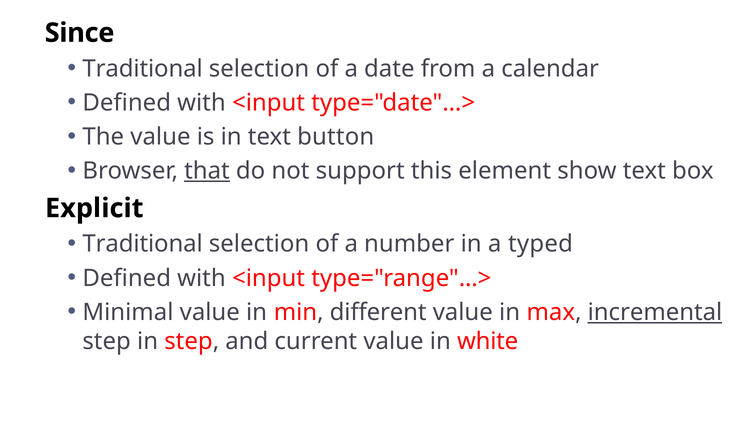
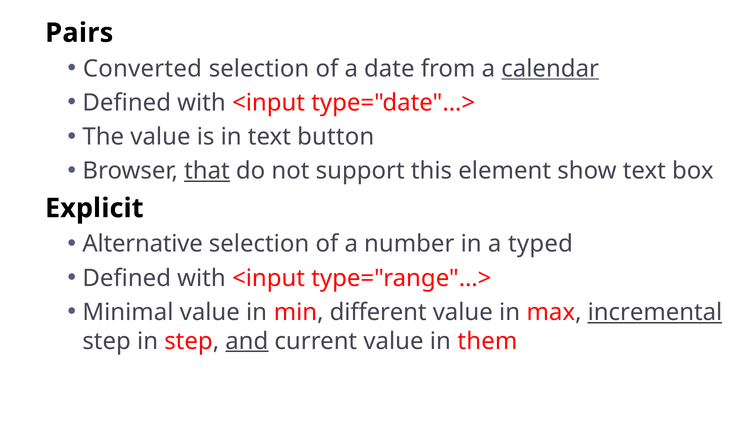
Since: Since -> Pairs (79, 33)
Traditional: Traditional -> Converted (142, 69)
calendar underline: none -> present (550, 69)
Traditional: Traditional -> Alternative (143, 244)
and underline: none -> present (247, 341)
white: white -> them (487, 341)
